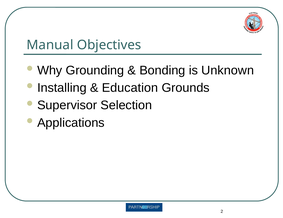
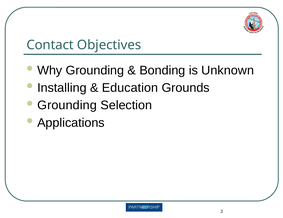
Manual: Manual -> Contact (50, 45)
Supervisor: Supervisor -> Grounding (67, 106)
